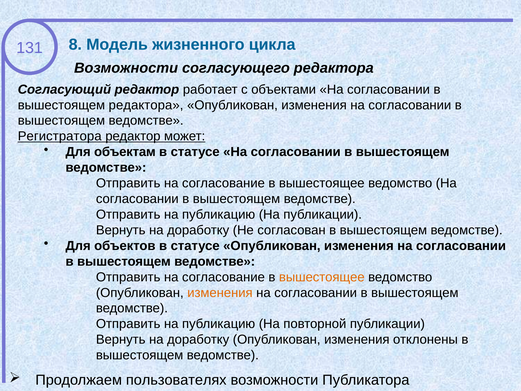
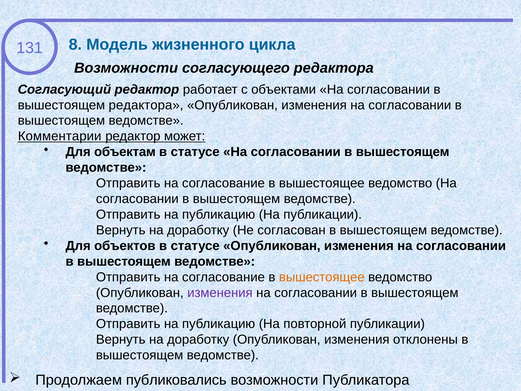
Регистратора: Регистратора -> Комментарии (60, 136)
изменения colour: orange -> purple (220, 293)
пользователях: пользователях -> публиковались (176, 380)
